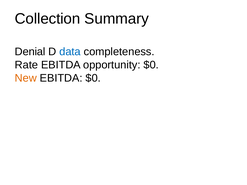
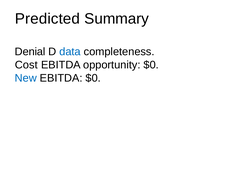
Collection: Collection -> Predicted (47, 19)
Rate: Rate -> Cost (26, 65)
New colour: orange -> blue (26, 78)
